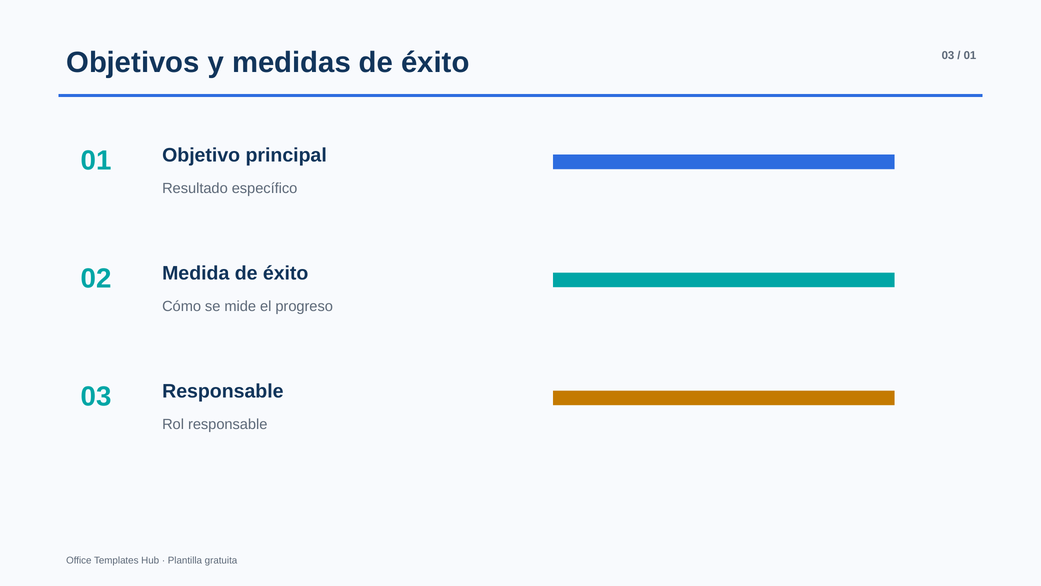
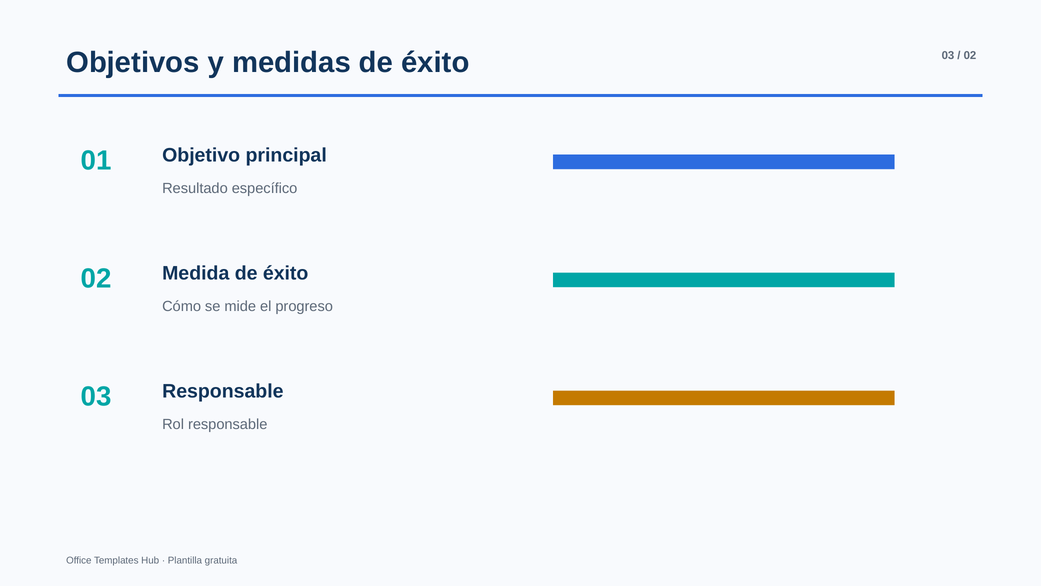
01: 01 -> 02 (970, 55)
